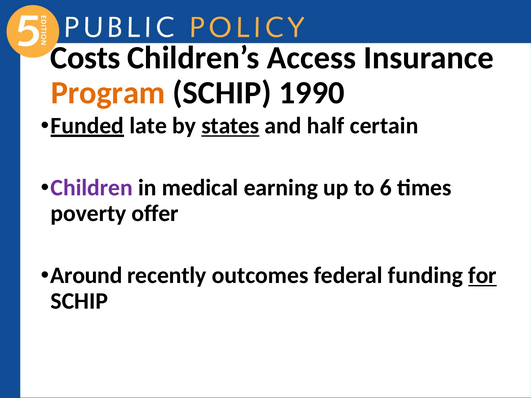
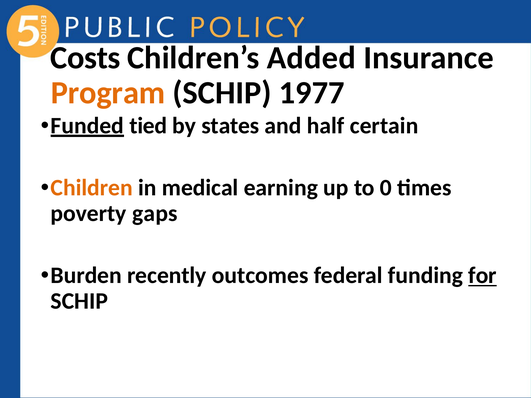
Access: Access -> Added (311, 58)
1990: 1990 -> 1977 (312, 93)
late: late -> tied (148, 126)
states underline: present -> none (230, 126)
Children colour: purple -> orange (92, 188)
6: 6 -> 0 (386, 188)
offer: offer -> gaps (155, 213)
Around: Around -> Burden (86, 276)
